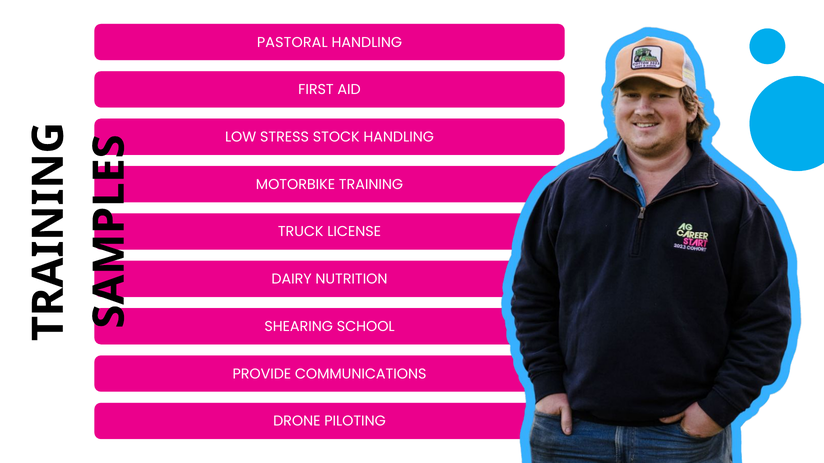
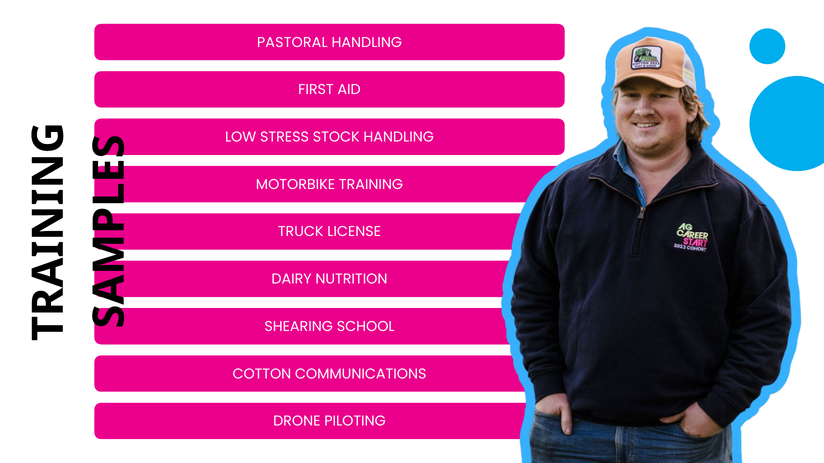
PROVIDE: PROVIDE -> COTTON (262, 374)
